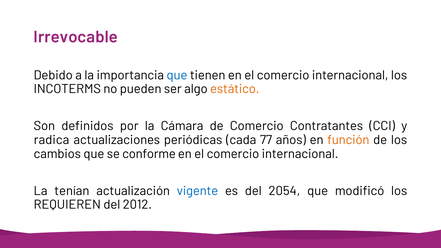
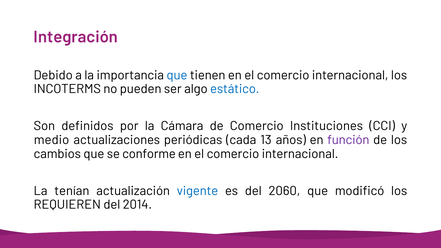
Irrevocable: Irrevocable -> Integración (76, 37)
estático colour: orange -> blue (235, 89)
Contratantes: Contratantes -> Instituciones (326, 126)
radica: radica -> medio (52, 140)
77: 77 -> 13 (266, 140)
función colour: orange -> purple (348, 140)
2054: 2054 -> 2060 (284, 191)
2012: 2012 -> 2014 (137, 205)
